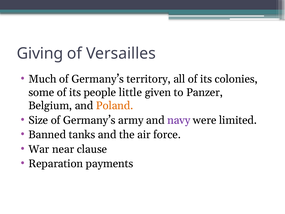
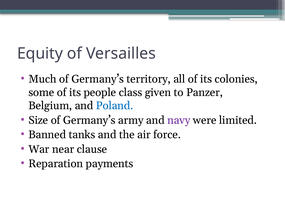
Giving: Giving -> Equity (40, 53)
little: little -> class (131, 92)
Poland colour: orange -> blue (115, 106)
